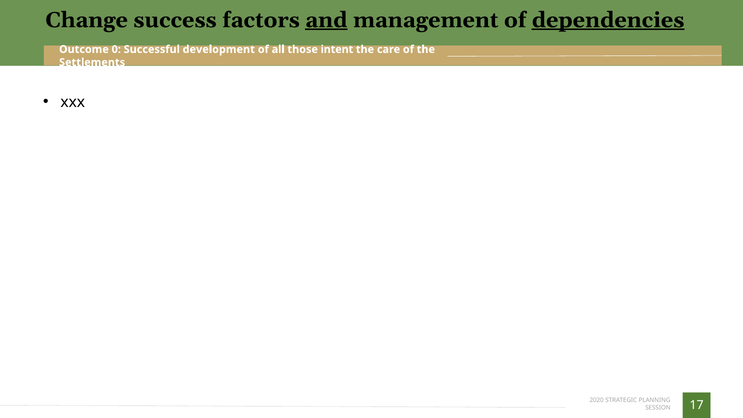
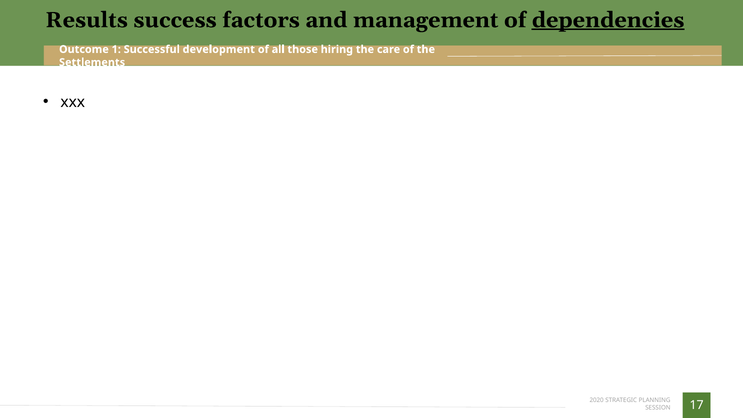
Change: Change -> Results (87, 20)
and underline: present -> none (326, 20)
0: 0 -> 1 (116, 49)
intent: intent -> hiring (337, 49)
